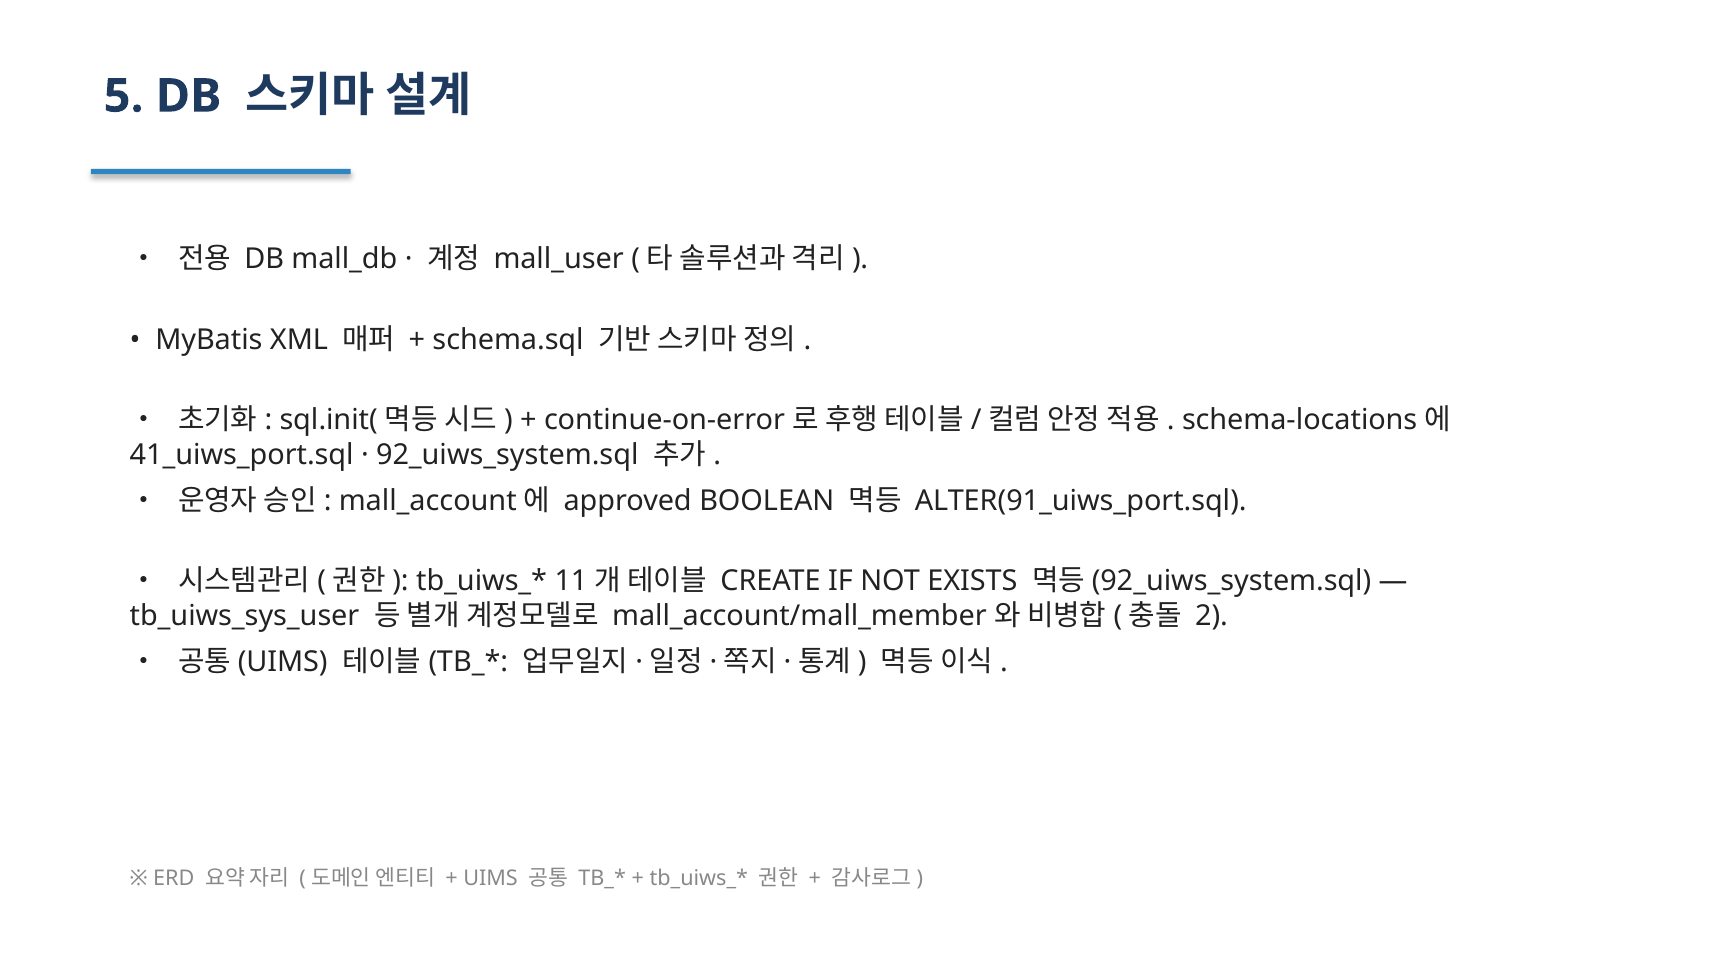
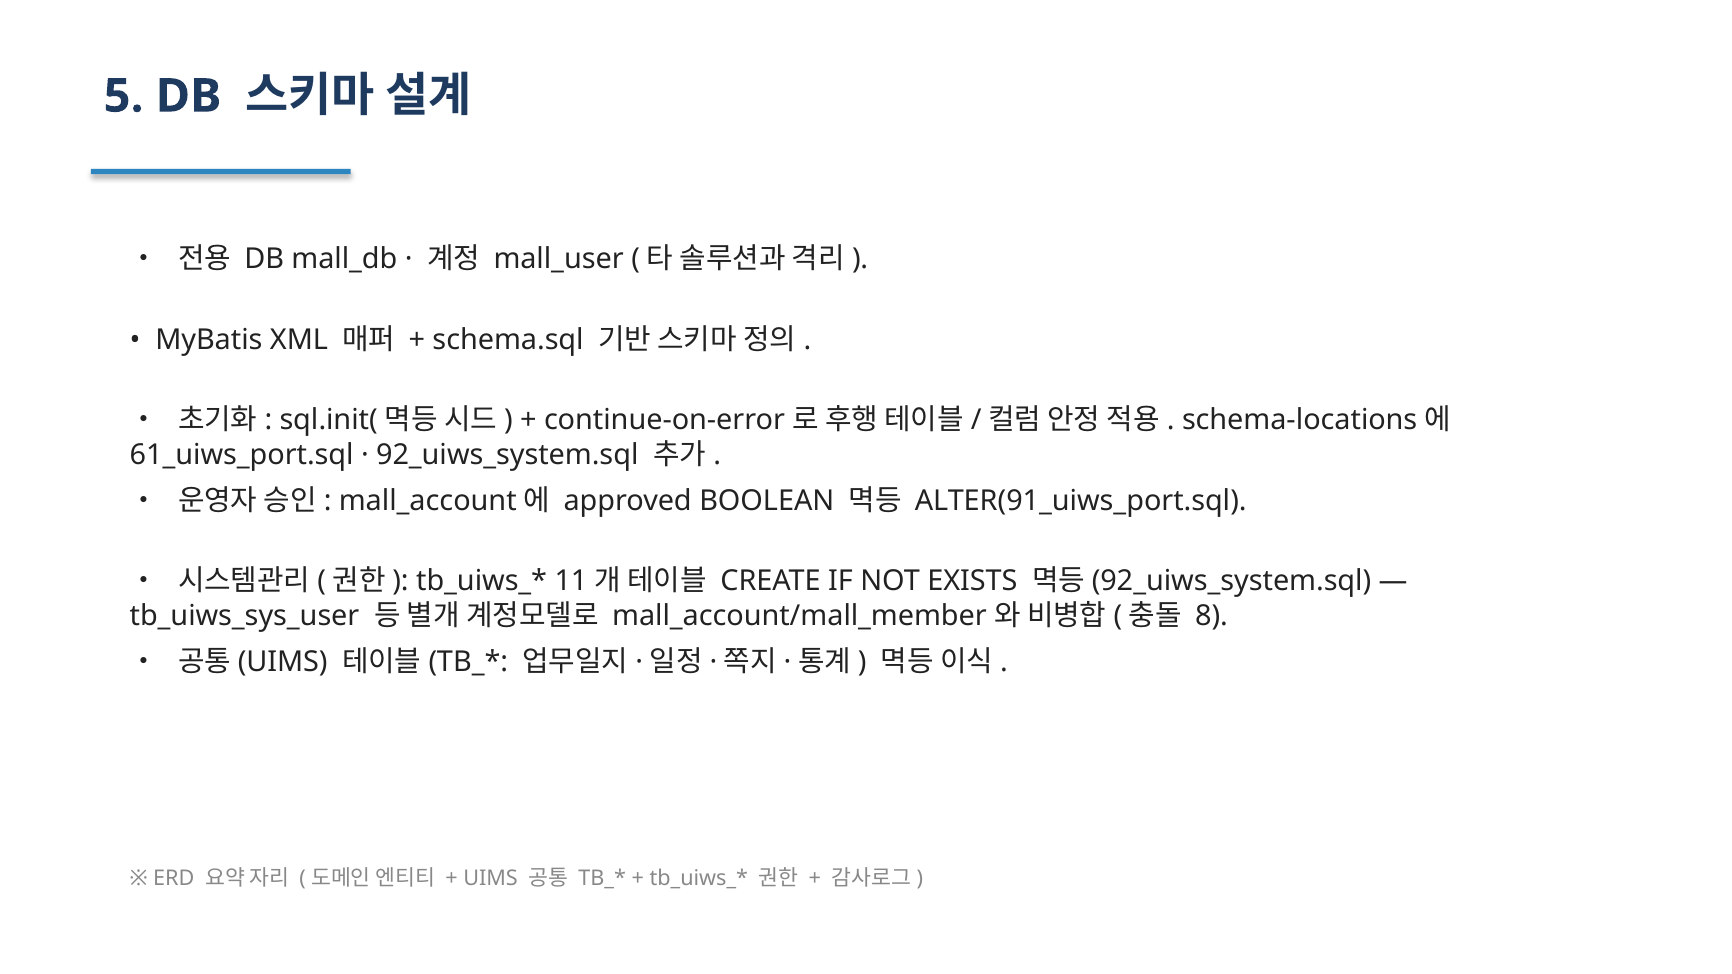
41_uiws_port.sql: 41_uiws_port.sql -> 61_uiws_port.sql (242, 455)
2: 2 -> 8 (1211, 616)
